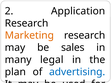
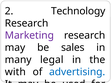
Application: Application -> Technology (78, 11)
Marketing colour: orange -> purple (29, 35)
plan: plan -> with (15, 72)
